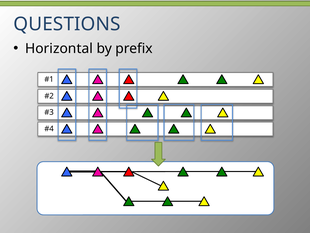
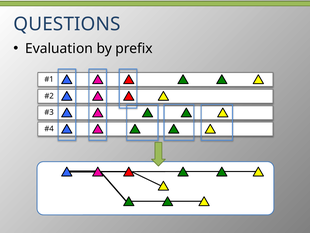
Horizontal: Horizontal -> Evaluation (59, 49)
